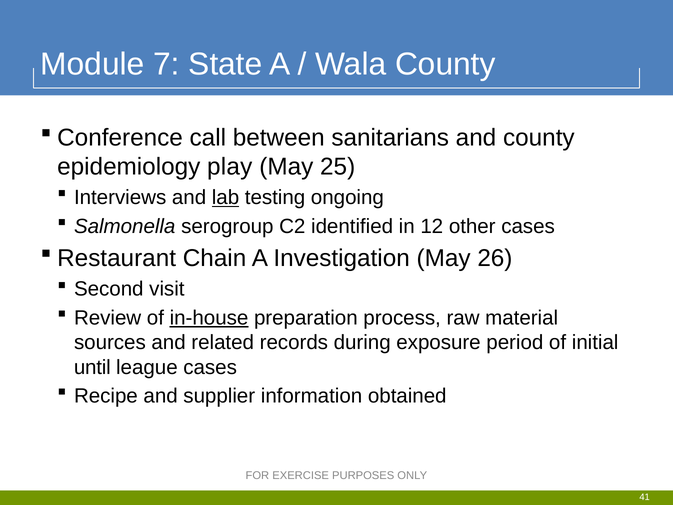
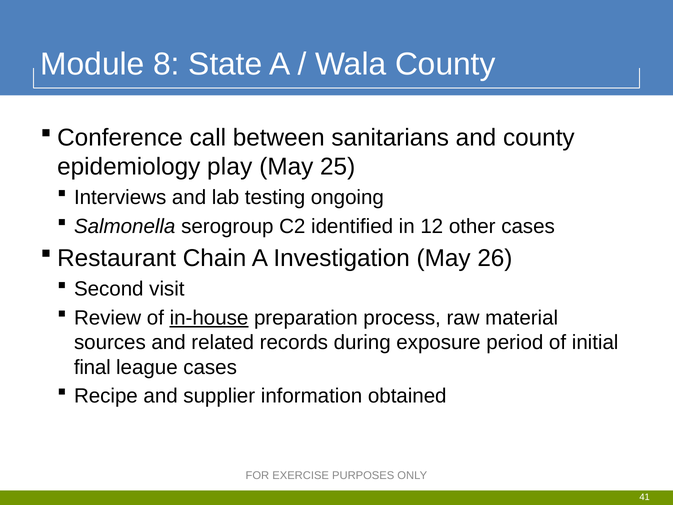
7: 7 -> 8 (166, 64)
lab underline: present -> none (226, 197)
until: until -> final (92, 367)
